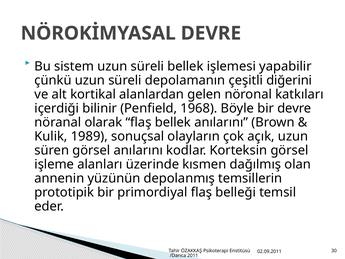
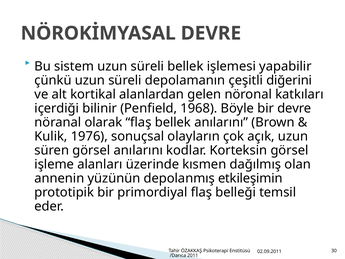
1989: 1989 -> 1976 (89, 136)
temsillerin: temsillerin -> etkileşimin (250, 178)
